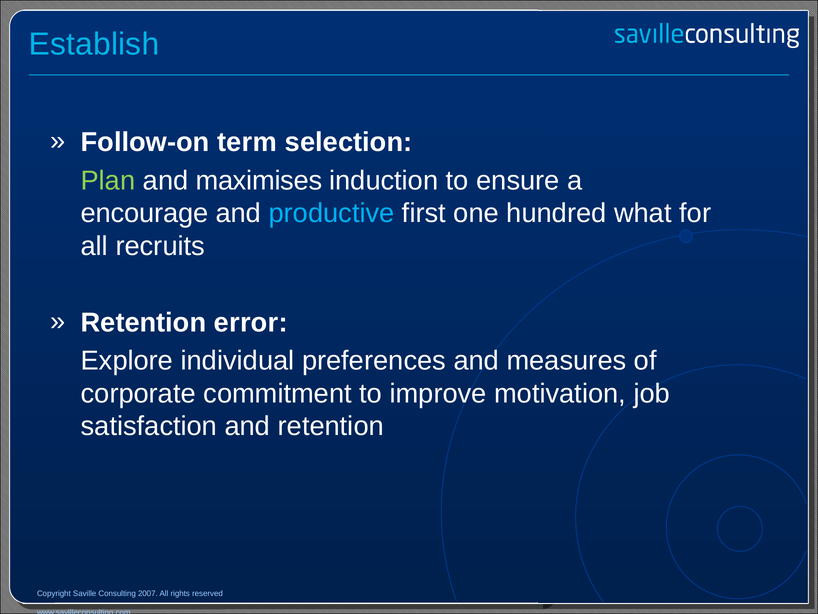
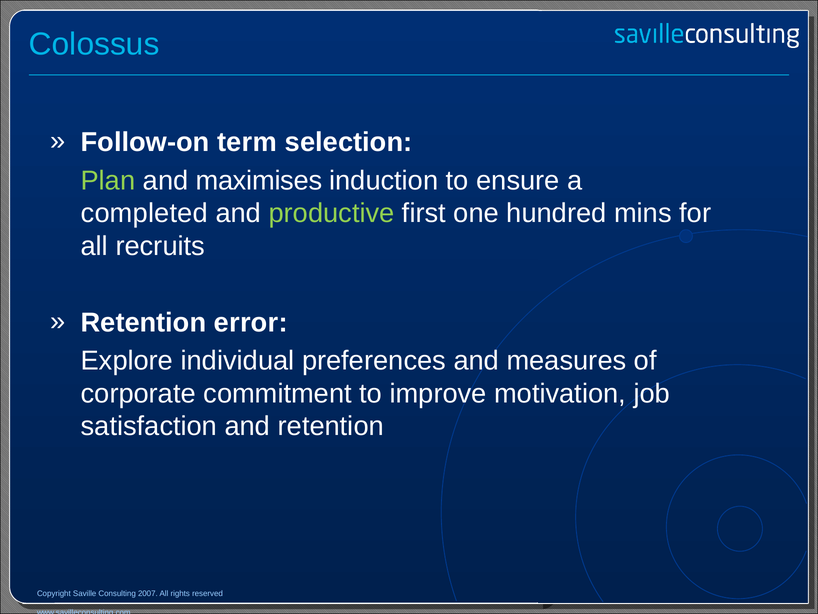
Establish: Establish -> Colossus (94, 44)
encourage: encourage -> completed (144, 213)
productive colour: light blue -> light green (332, 213)
what: what -> mins (643, 213)
